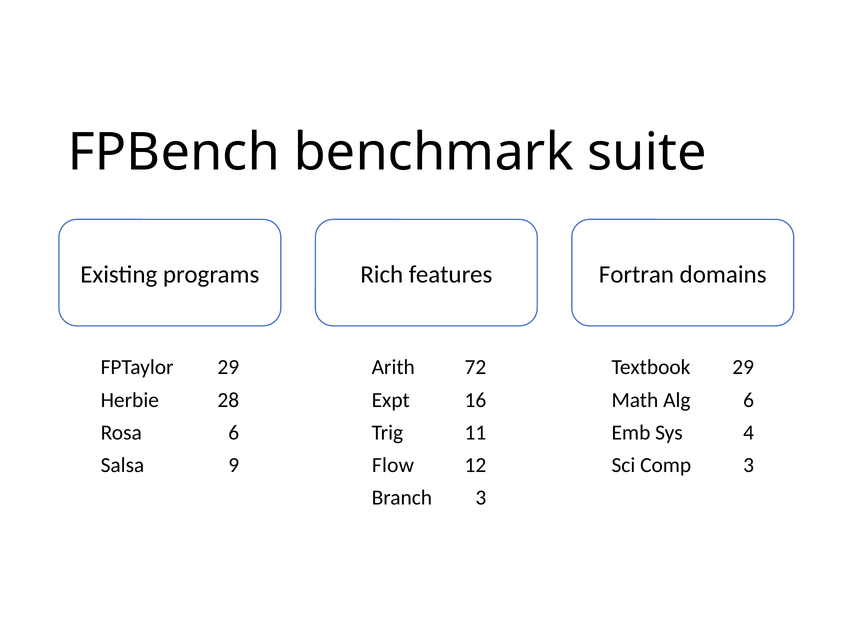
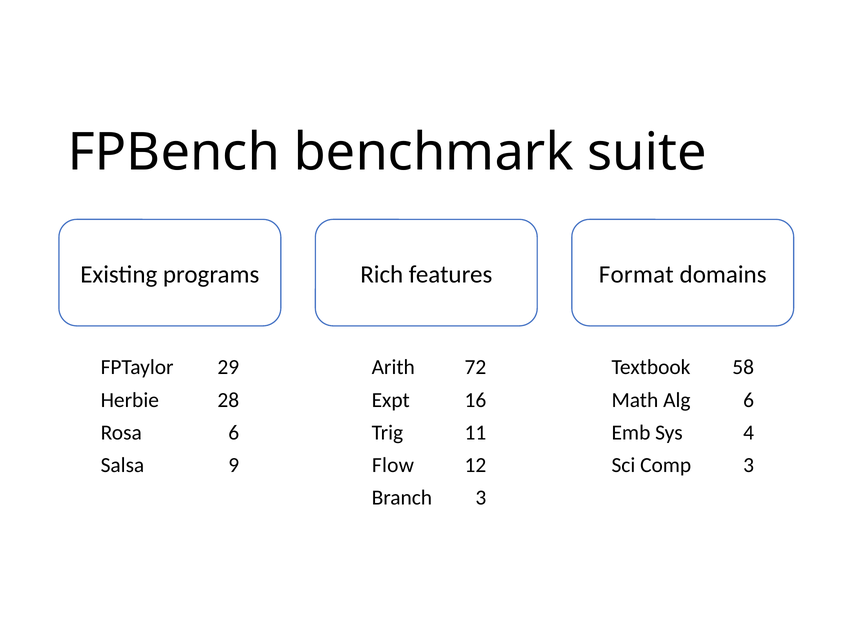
Fortran: Fortran -> Format (636, 275)
Textbook 29: 29 -> 58 (743, 368)
